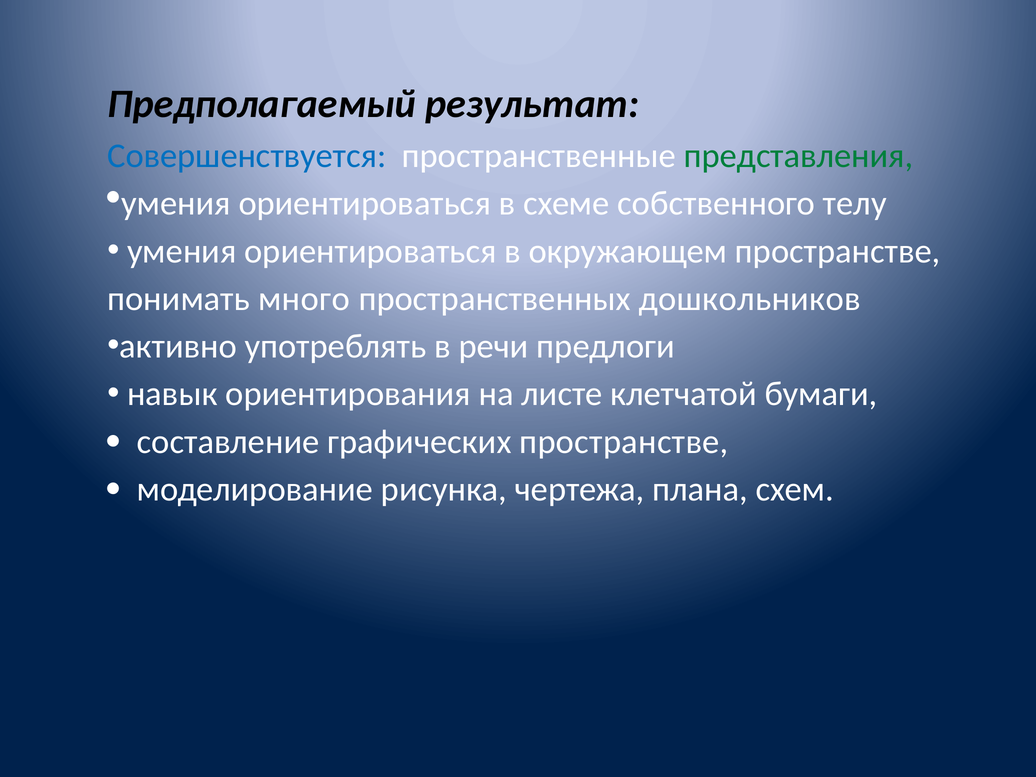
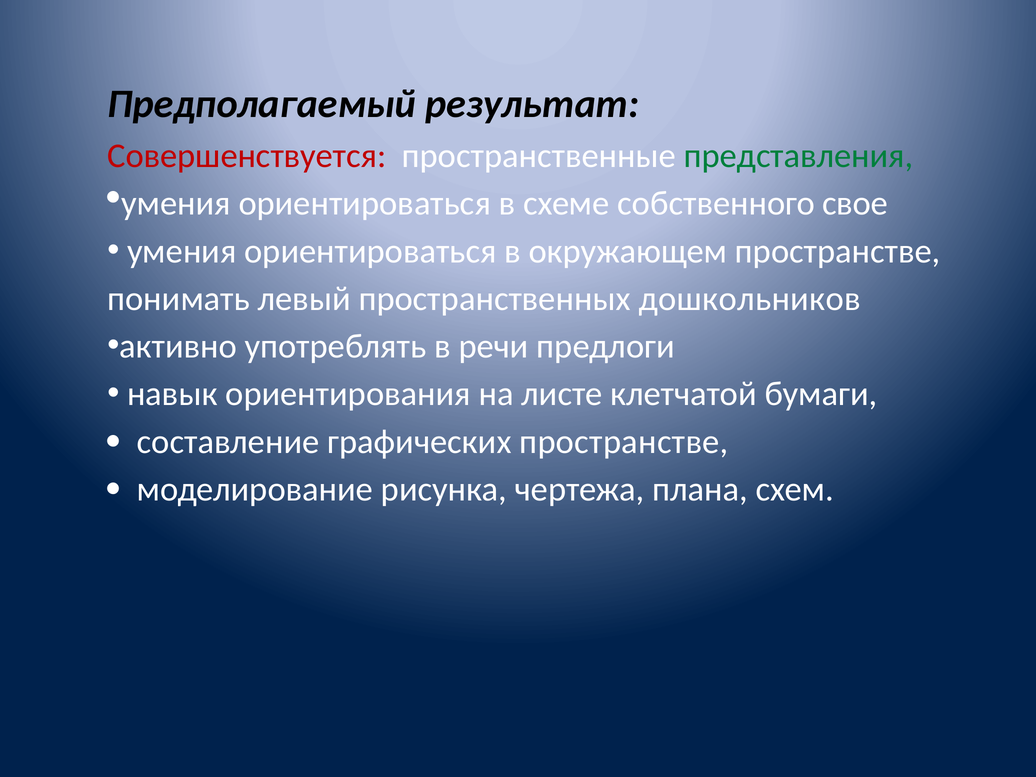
Совершенствуется colour: blue -> red (247, 156)
телу: телу -> свое (855, 203)
много: много -> левый (304, 299)
